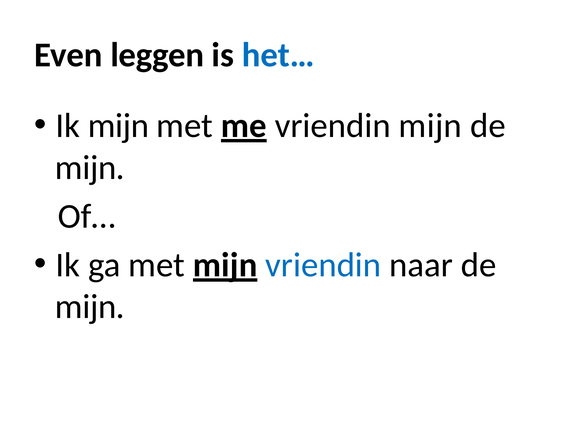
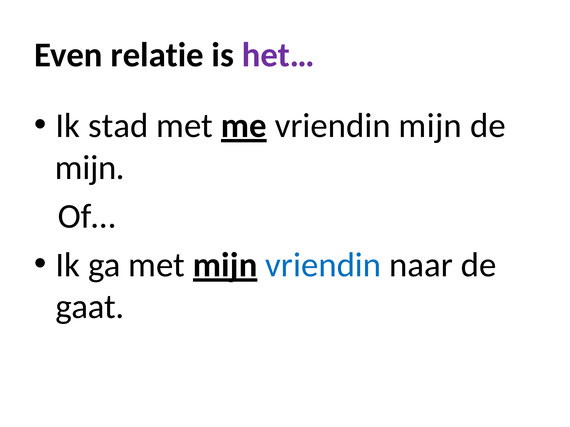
leggen: leggen -> relatie (157, 55)
het… colour: blue -> purple (278, 55)
Ik mijn: mijn -> stad (118, 126)
mijn: mijn -> gaat (90, 307)
